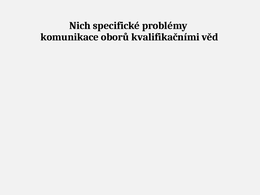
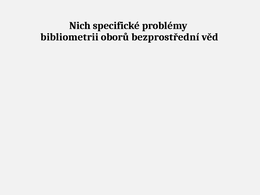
komunikace: komunikace -> bibliometrii (70, 37)
kvalifikačními: kvalifikačními -> bezprostřední (165, 37)
